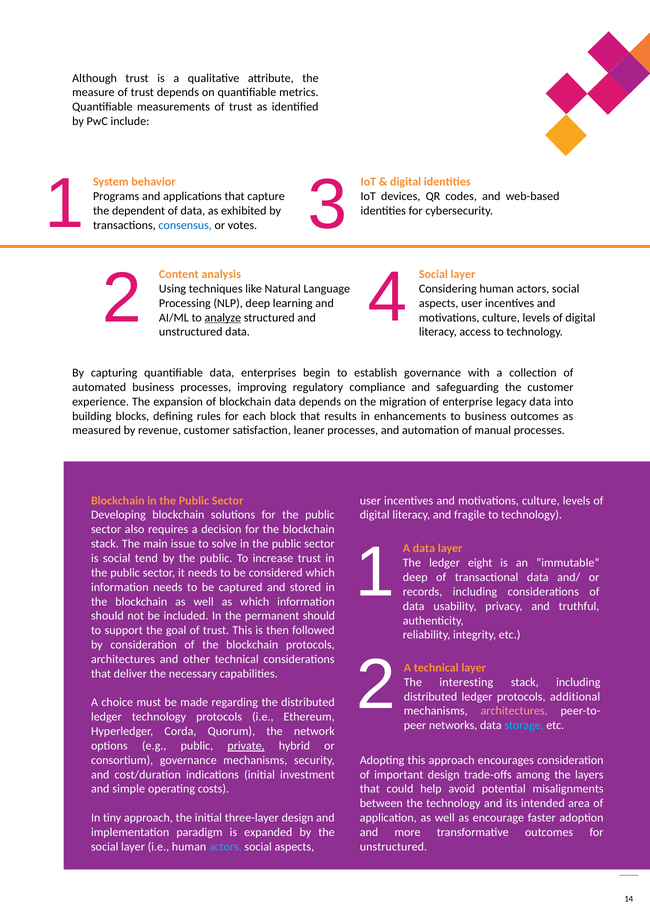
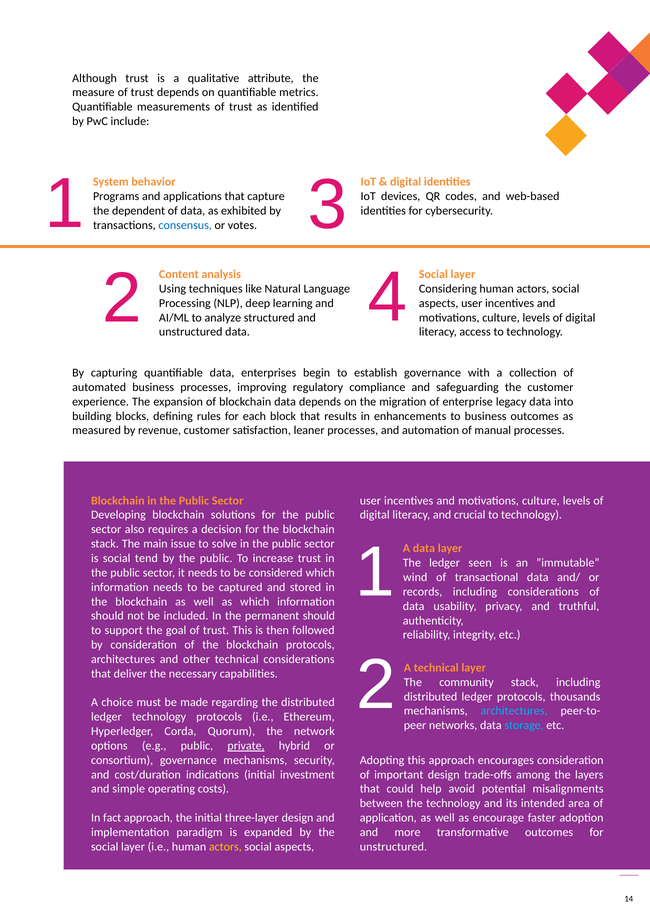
analyze underline: present -> none (223, 318)
fragile: fragile -> crucial (470, 515)
eight: eight -> seen (480, 563)
deep: deep -> wind (415, 577)
interesting: interesting -> community (466, 682)
additional: additional -> thousands (575, 697)
architectures colour: pink -> light blue (514, 711)
tiny: tiny -> fact (112, 818)
actors colour: light blue -> yellow (225, 847)
